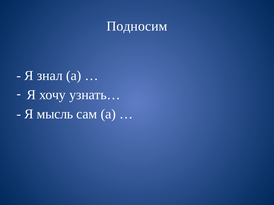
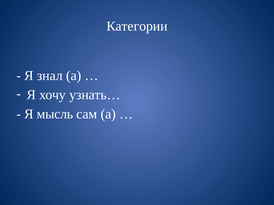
Подносим: Подносим -> Категории (137, 26)
